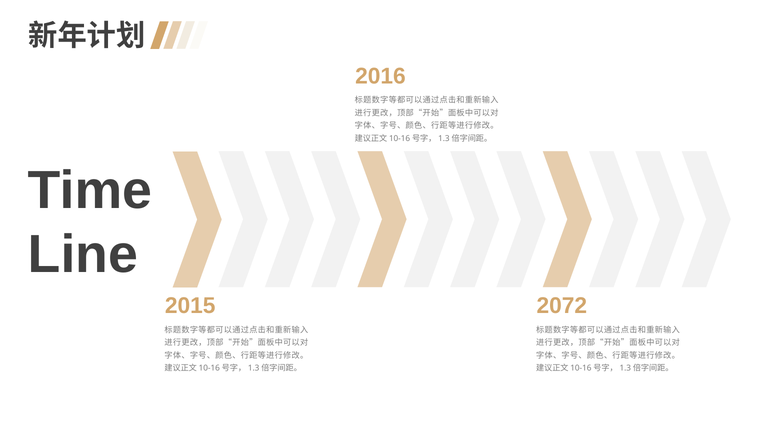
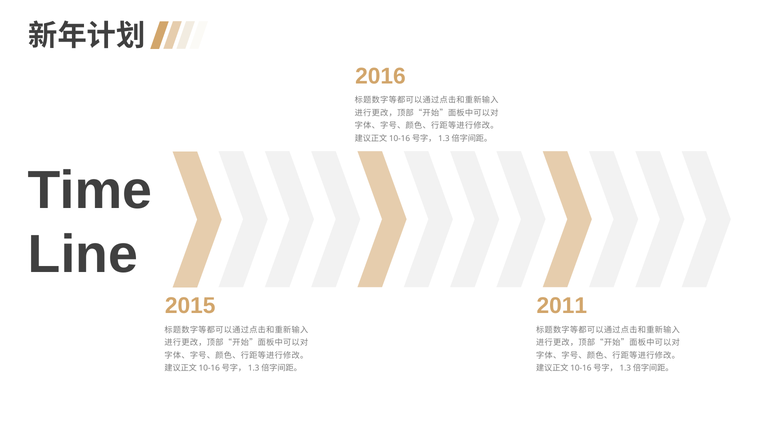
2072: 2072 -> 2011 (562, 306)
